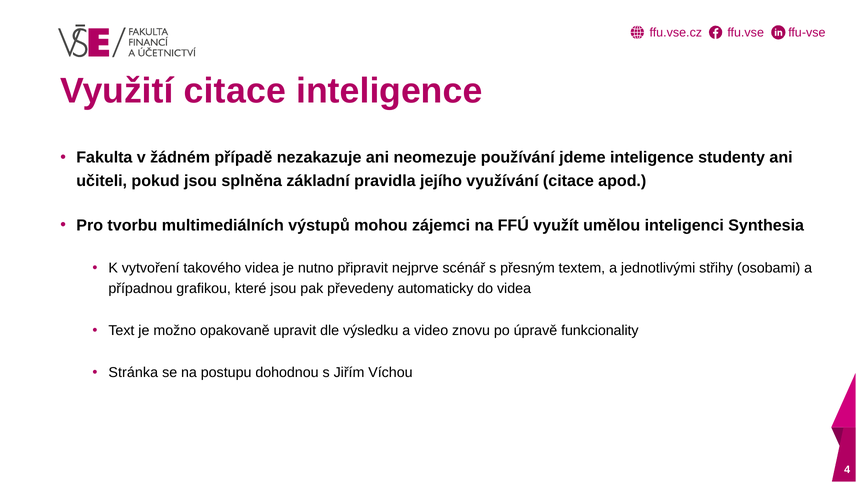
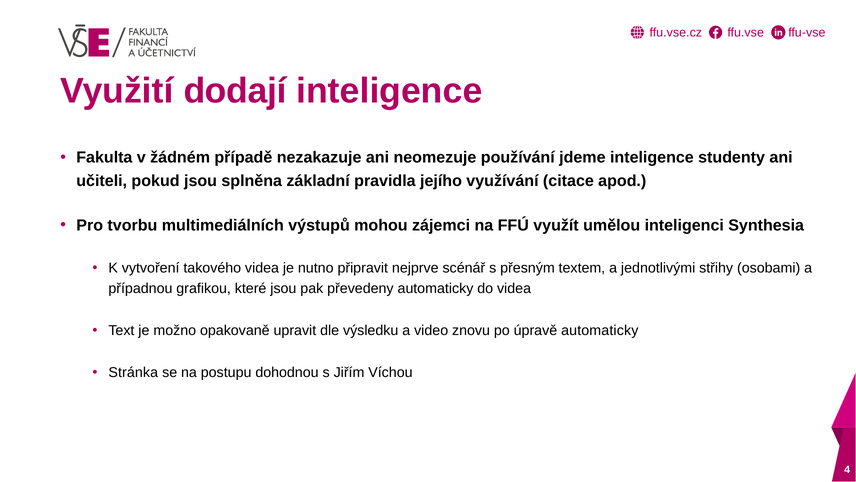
Využití citace: citace -> dodají (235, 91)
úpravě funkcionality: funkcionality -> automaticky (600, 330)
